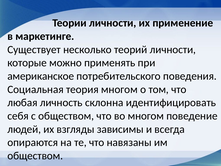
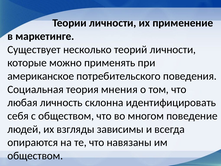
теория многом: многом -> мнения (119, 89)
